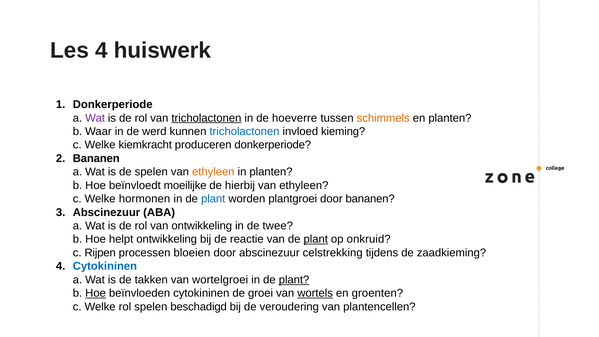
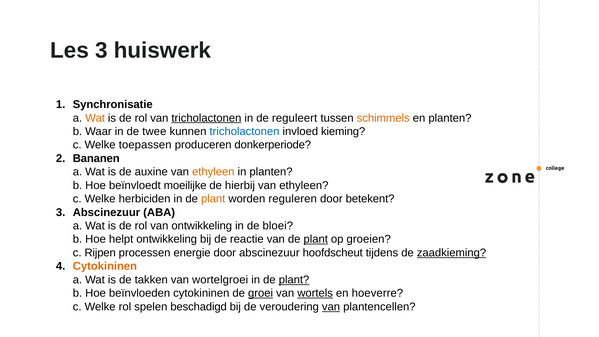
Les 4: 4 -> 3 (101, 51)
Donkerperiode: Donkerperiode -> Synchronisatie (113, 104)
Wat colour: purple -> orange (95, 118)
hoeverre: hoeverre -> reguleert (295, 118)
werd: werd -> twee (154, 131)
kiemkracht: kiemkracht -> toepassen (145, 145)
de spelen: spelen -> auxine (151, 172)
hormonen: hormonen -> herbiciden (145, 199)
plant colour: blue -> orange (213, 199)
plantgroei: plantgroei -> reguleren (293, 199)
door bananen: bananen -> betekent (370, 199)
twee: twee -> bloei (278, 226)
onkruid: onkruid -> groeien (369, 239)
bloeien: bloeien -> energie (192, 253)
celstrekking: celstrekking -> hoofdscheut (333, 253)
zaadkieming underline: none -> present (451, 253)
Cytokininen colour: blue -> orange (105, 266)
Hoe underline: present -> none (96, 293)
groei underline: none -> present (261, 293)
groenten: groenten -> hoeverre (377, 293)
van underline: none -> present (331, 307)
